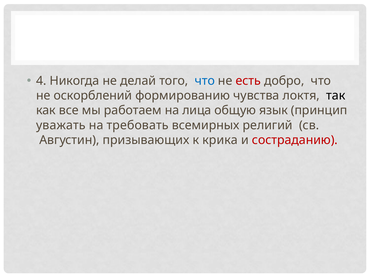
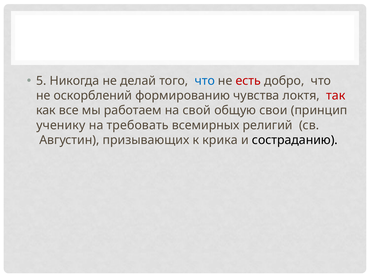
4: 4 -> 5 (41, 81)
так colour: black -> red (336, 96)
лица: лица -> свой (197, 111)
язык: язык -> свои (273, 111)
уважать: уважать -> ученику (61, 125)
состраданию colour: red -> black (295, 140)
